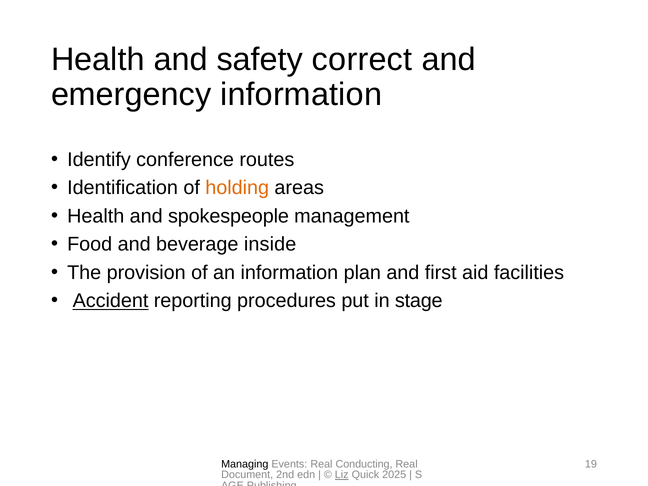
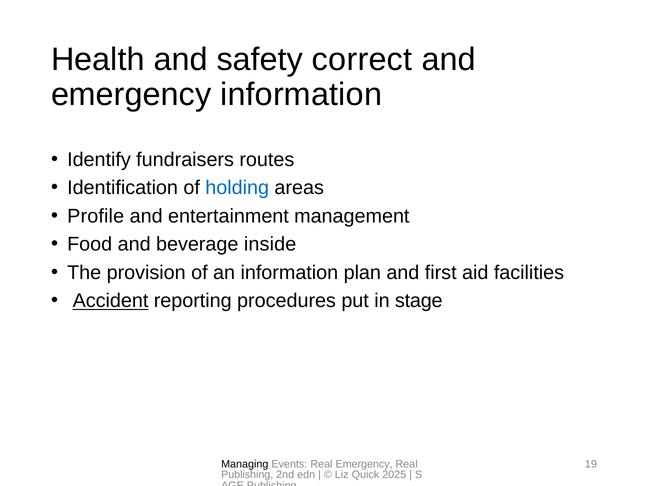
conference: conference -> fundraisers (185, 160)
holding colour: orange -> blue (237, 188)
Health: Health -> Profile (96, 216)
spokespeople: spokespeople -> entertainment (228, 216)
Real Conducting: Conducting -> Emergency (364, 464)
Document: Document -> Publishing (247, 475)
Liz underline: present -> none (342, 475)
